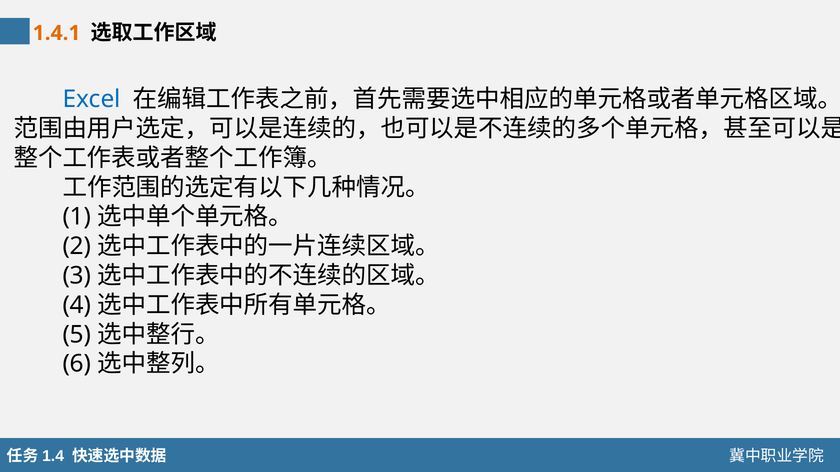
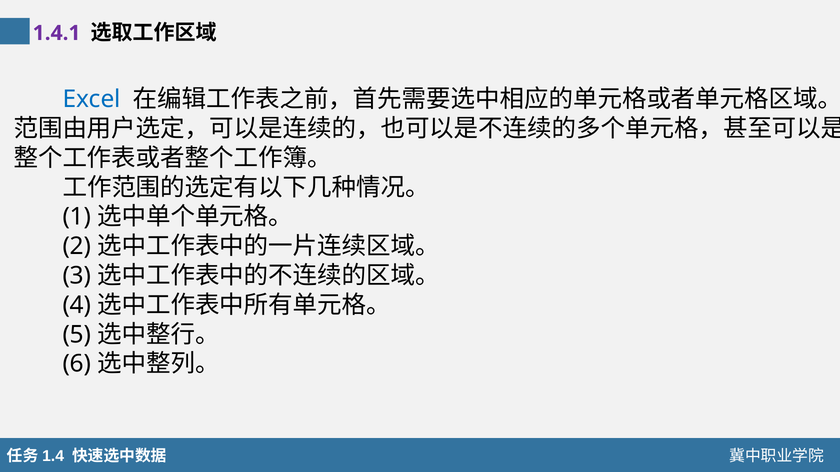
1.4.1 colour: orange -> purple (57, 33)
